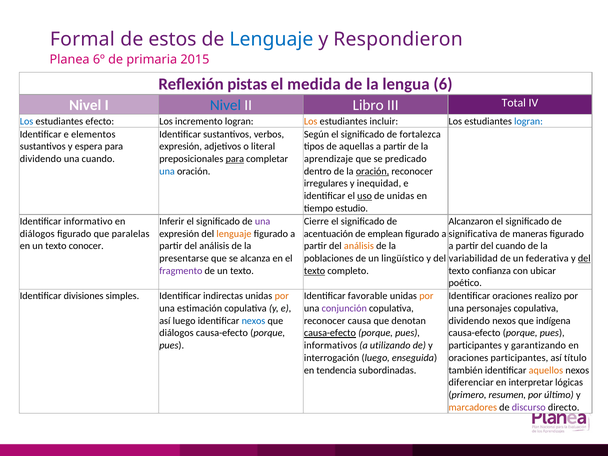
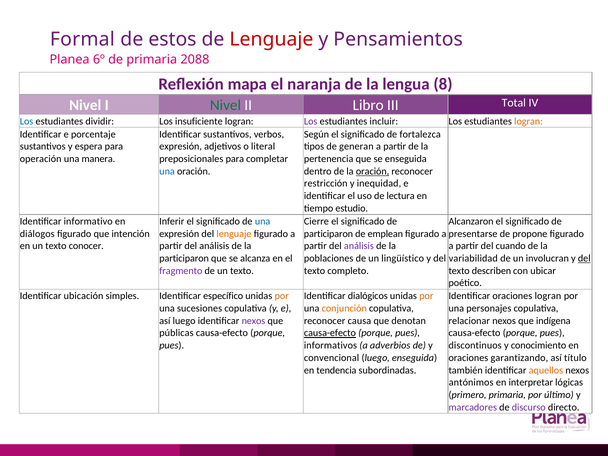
Lenguaje colour: blue -> red (271, 39)
Respondieron: Respondieron -> Pensamientos (398, 39)
2015: 2015 -> 2088 (195, 60)
pistas: pistas -> mapa (247, 84)
medida: medida -> naranja (314, 84)
6: 6 -> 8 (443, 84)
Nivel colour: blue -> green (225, 105)
efecto: efecto -> dividir (100, 121)
incremento: incremento -> insuficiente (199, 121)
Los colour: orange -> purple (311, 121)
logran colour: blue -> orange (529, 121)
elementos: elementos -> porcentaje (93, 134)
aquellas: aquellas -> generan (356, 147)
dividendo: dividendo -> operación (41, 159)
una cuando: cuando -> manera (98, 159)
para underline: present -> none (235, 159)
aprendizaje: aprendizaje -> pertenencia (329, 159)
se predicado: predicado -> enseguida (406, 159)
irregulares: irregulares -> restricción (326, 184)
uso underline: present -> none (365, 196)
de unidas: unidas -> lectura (401, 196)
una colour: purple -> blue (263, 221)
paralelas: paralelas -> intención (131, 234)
acentuación: acentuación -> participaron (328, 234)
significativa: significativa -> presentarse (473, 234)
maneras: maneras -> propone (530, 234)
análisis colour: orange -> purple (359, 246)
presentarse: presentarse -> participaron (184, 258)
federativa: federativa -> involucran (547, 258)
texto underline: present -> none (315, 271)
confianza: confianza -> describen (491, 271)
divisiones: divisiones -> ubicación (84, 296)
indirectas: indirectas -> específico (223, 296)
favorable: favorable -> dialógicos (368, 296)
oraciones realizo: realizo -> logran (548, 296)
estimación: estimación -> sucesiones (200, 308)
conjunción colour: purple -> orange (344, 308)
nexos colour: blue -> purple (253, 321)
dividendo: dividendo -> relacionar (469, 321)
diálogos: diálogos -> públicas (176, 333)
utilizando: utilizando -> adverbios (390, 345)
participantes: participantes -> discontinuos (475, 345)
garantizando: garantizando -> conocimiento (539, 345)
interrogación: interrogación -> convencional (332, 358)
oraciones participantes: participantes -> garantizando (519, 358)
diferenciar: diferenciar -> antónimos (471, 383)
primero resumen: resumen -> primaria (507, 395)
marcadores colour: orange -> purple (473, 407)
